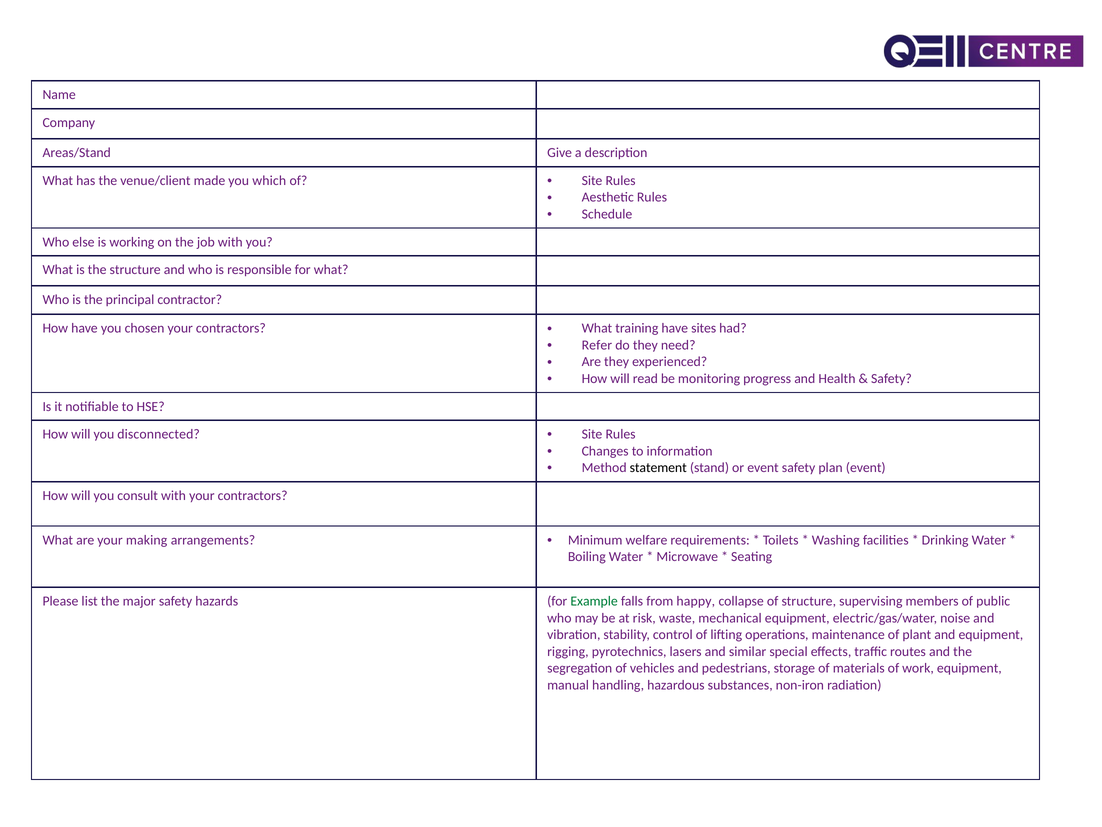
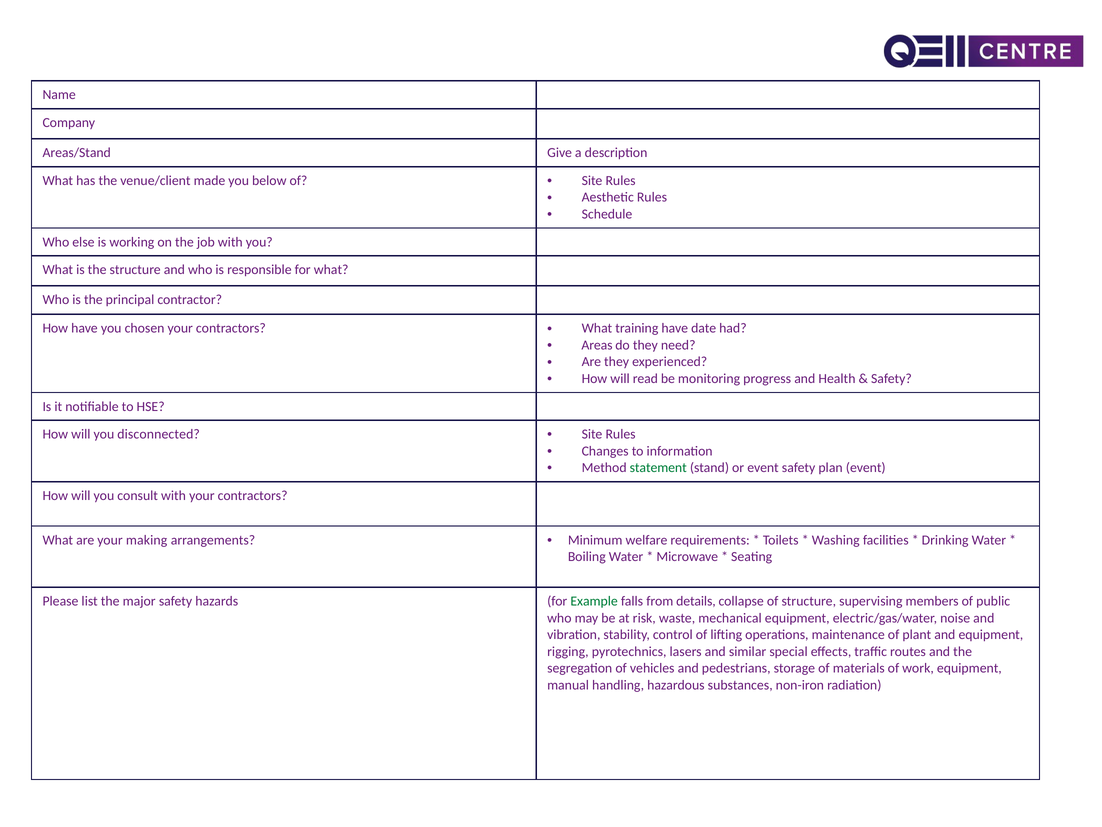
which: which -> below (269, 181)
sites: sites -> date (704, 328)
Refer: Refer -> Areas (597, 345)
statement colour: black -> green (658, 468)
happy: happy -> details (696, 601)
